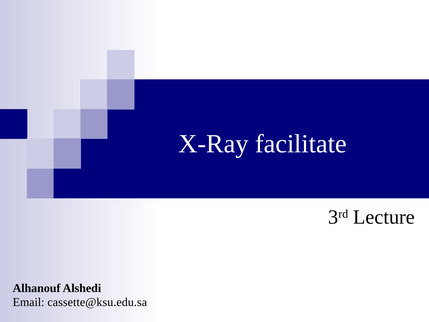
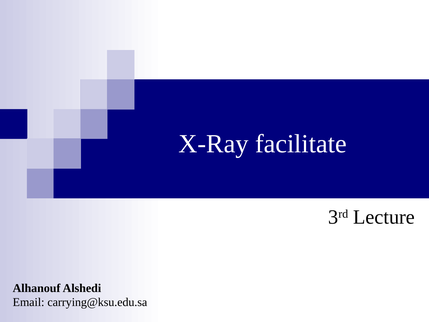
cassette@ksu.edu.sa: cassette@ksu.edu.sa -> carrying@ksu.edu.sa (97, 302)
